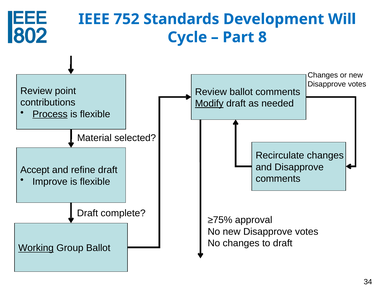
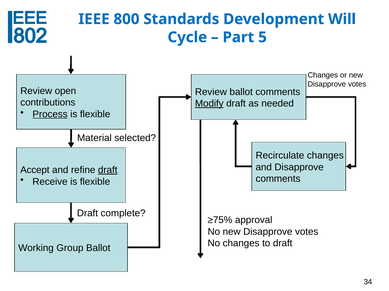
752: 752 -> 800 (126, 19)
8: 8 -> 5 (262, 37)
point: point -> open (65, 91)
draft underline: none -> present (108, 170)
Improve: Improve -> Receive (50, 182)
Working underline: present -> none (36, 249)
